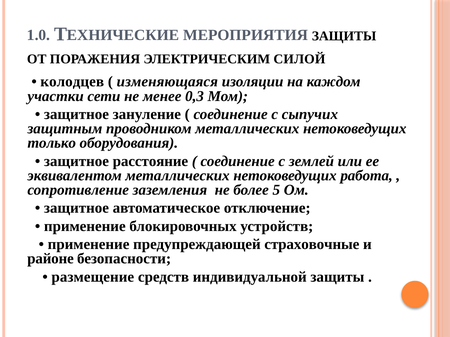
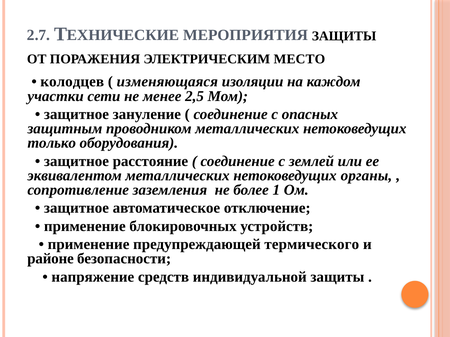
1.0: 1.0 -> 2.7 (39, 35)
СИЛОЙ: СИЛОЙ -> МЕСТО (299, 59)
0,3: 0,3 -> 2,5 (195, 96)
сыпучих: сыпучих -> опасных (310, 114)
работа: работа -> органы (366, 176)
5: 5 -> 1 (276, 190)
страховочные: страховочные -> термического (312, 245)
размещение: размещение -> напряжение (93, 277)
